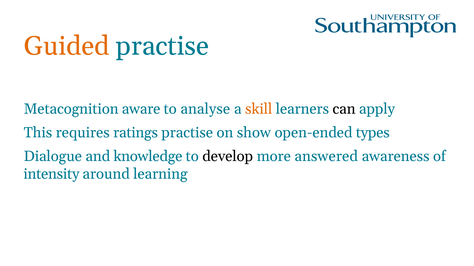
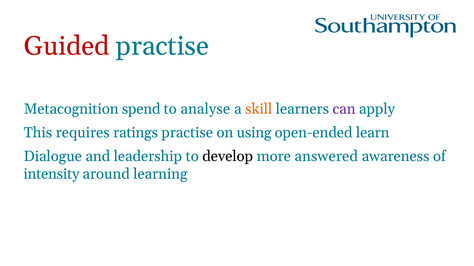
Guided colour: orange -> red (67, 46)
aware: aware -> spend (141, 109)
can colour: black -> purple (344, 109)
show: show -> using (254, 133)
types: types -> learn (373, 133)
knowledge: knowledge -> leadership (148, 157)
